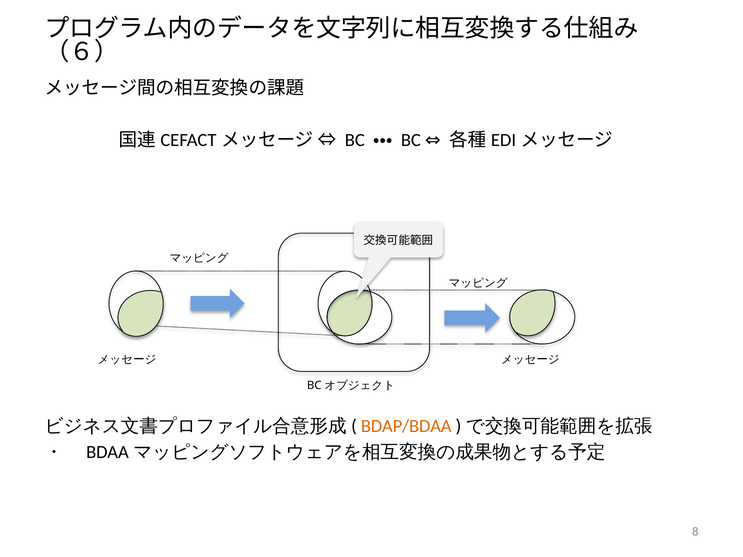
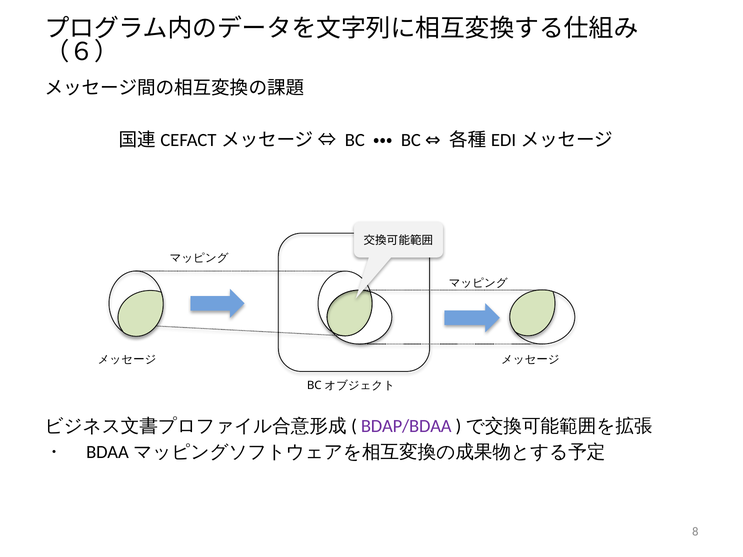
BDAP/BDAA colour: orange -> purple (406, 426)
